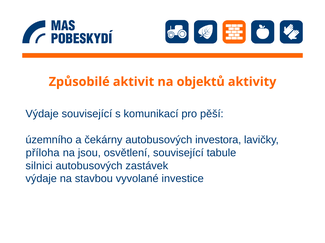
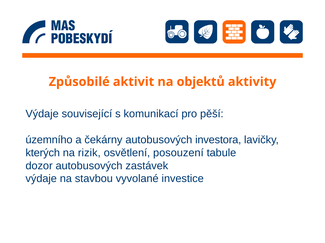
příloha: příloha -> kterých (43, 153)
jsou: jsou -> rizik (89, 153)
osvětlení související: související -> posouzení (178, 153)
silnici: silnici -> dozor (39, 166)
